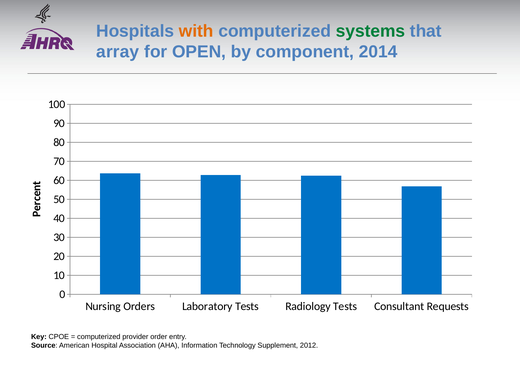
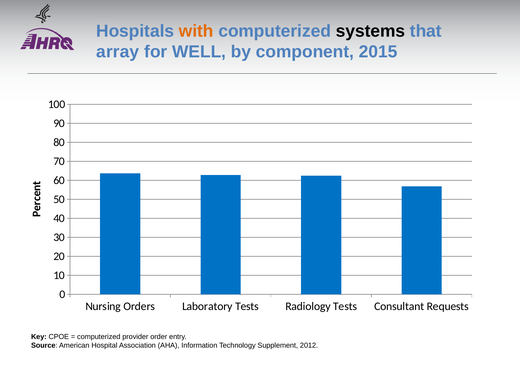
systems colour: green -> black (370, 31)
OPEN: OPEN -> WELL (199, 52)
2014: 2014 -> 2015 (378, 52)
